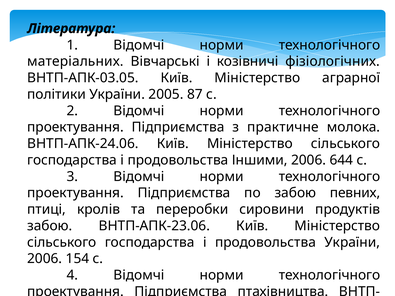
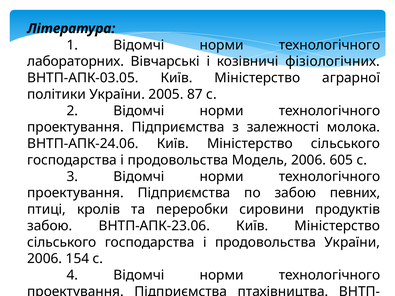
матеріальних: матеріальних -> лабораторних (76, 62)
практичне: практичне -> залежності (283, 127)
Іншими: Іншими -> Модель (260, 160)
644: 644 -> 605 (341, 160)
